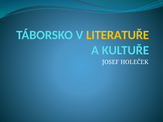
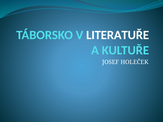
LITERATUŘE colour: yellow -> white (118, 35)
